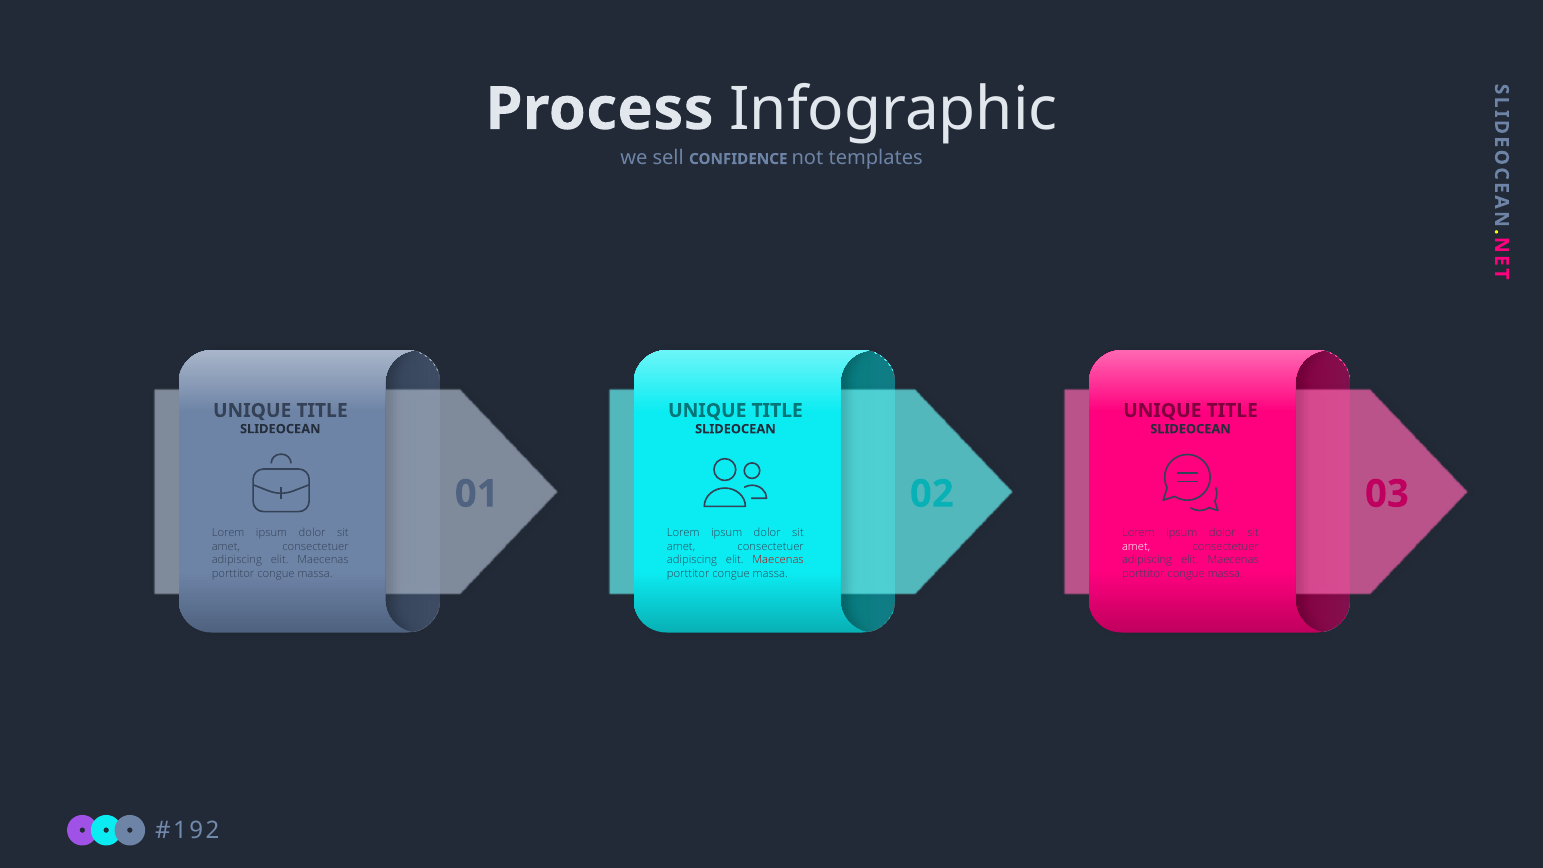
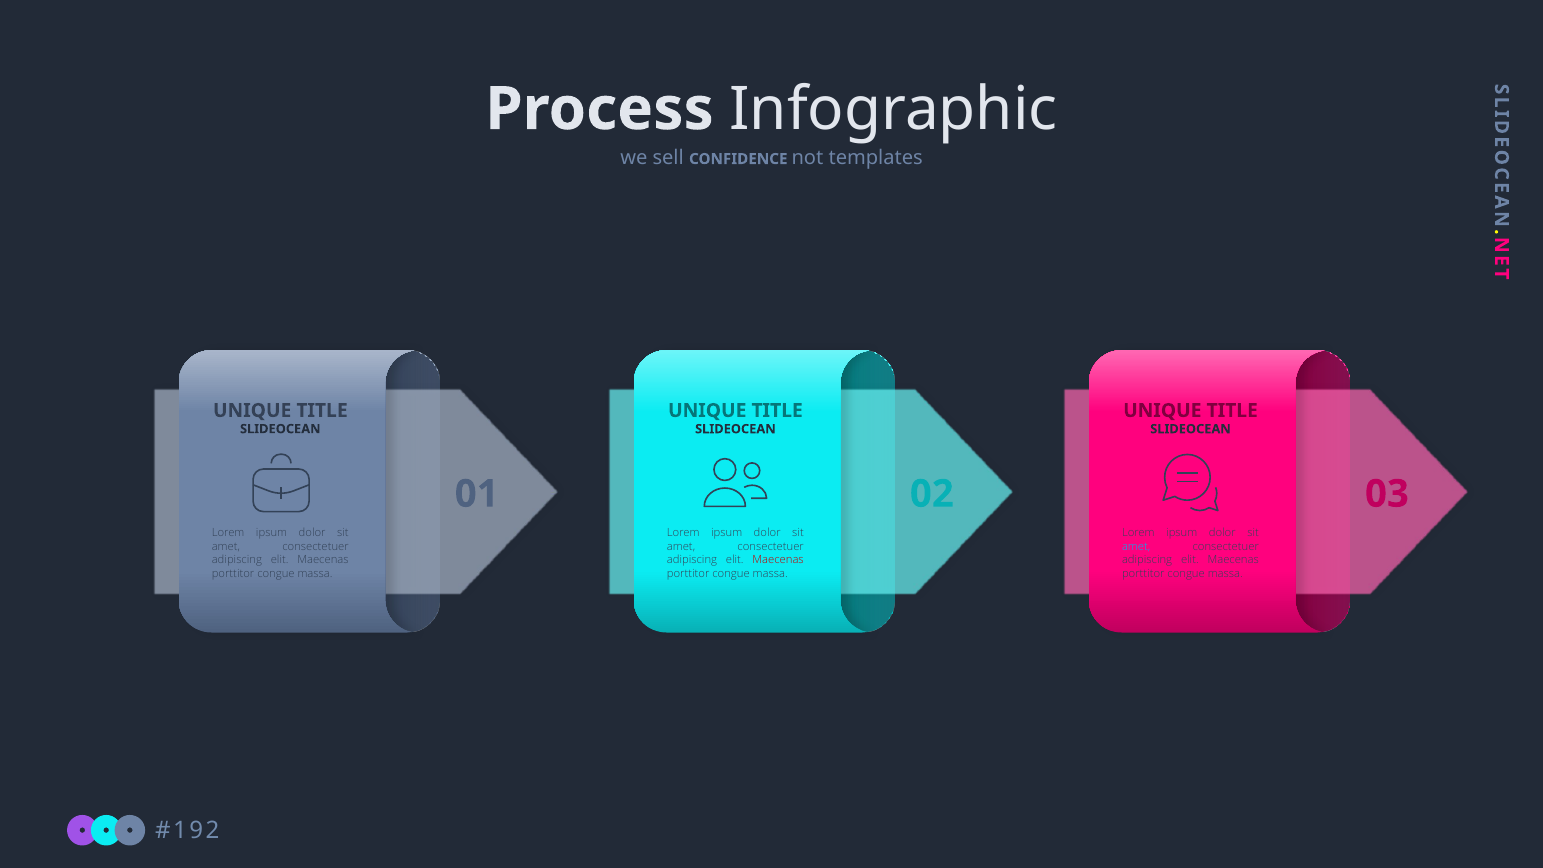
amet colour: white -> light blue (1136, 546)
